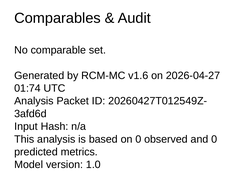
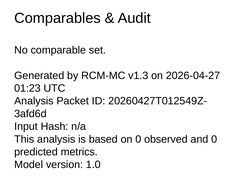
v1.6: v1.6 -> v1.3 (138, 75)
01:74: 01:74 -> 01:23 (27, 88)
